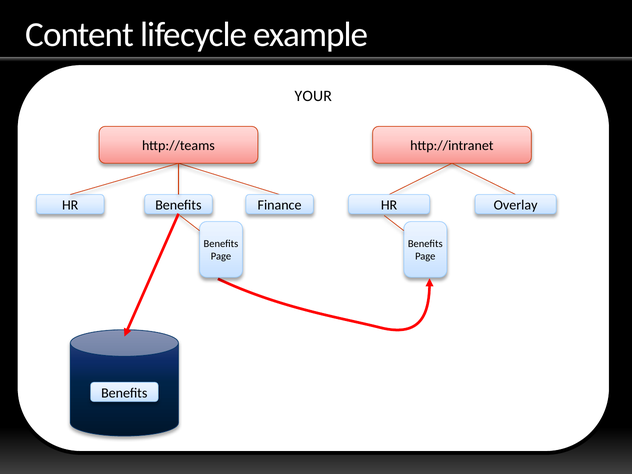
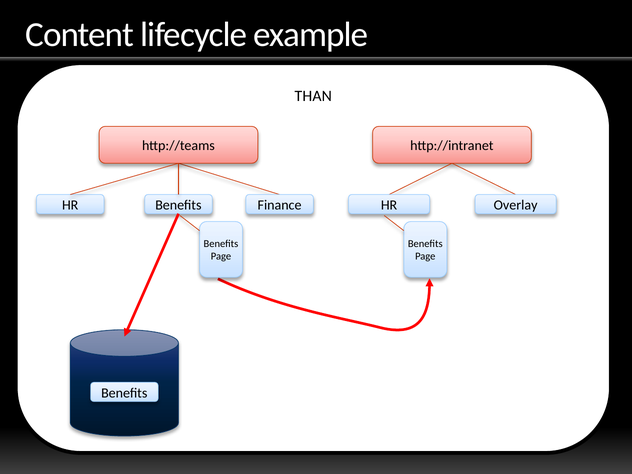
YOUR: YOUR -> THAN (313, 96)
